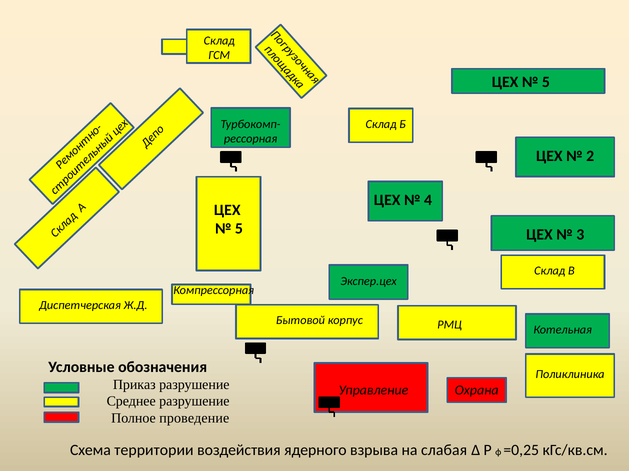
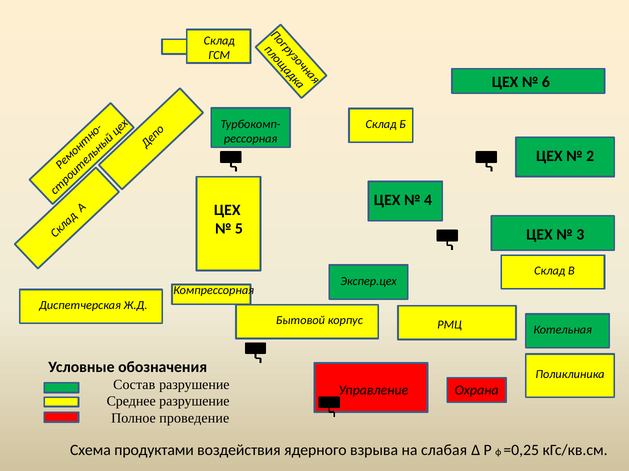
5: 5 -> 6 (546, 82)
Приказ: Приказ -> Состав (134, 385)
территории: территории -> продуктами (154, 451)
